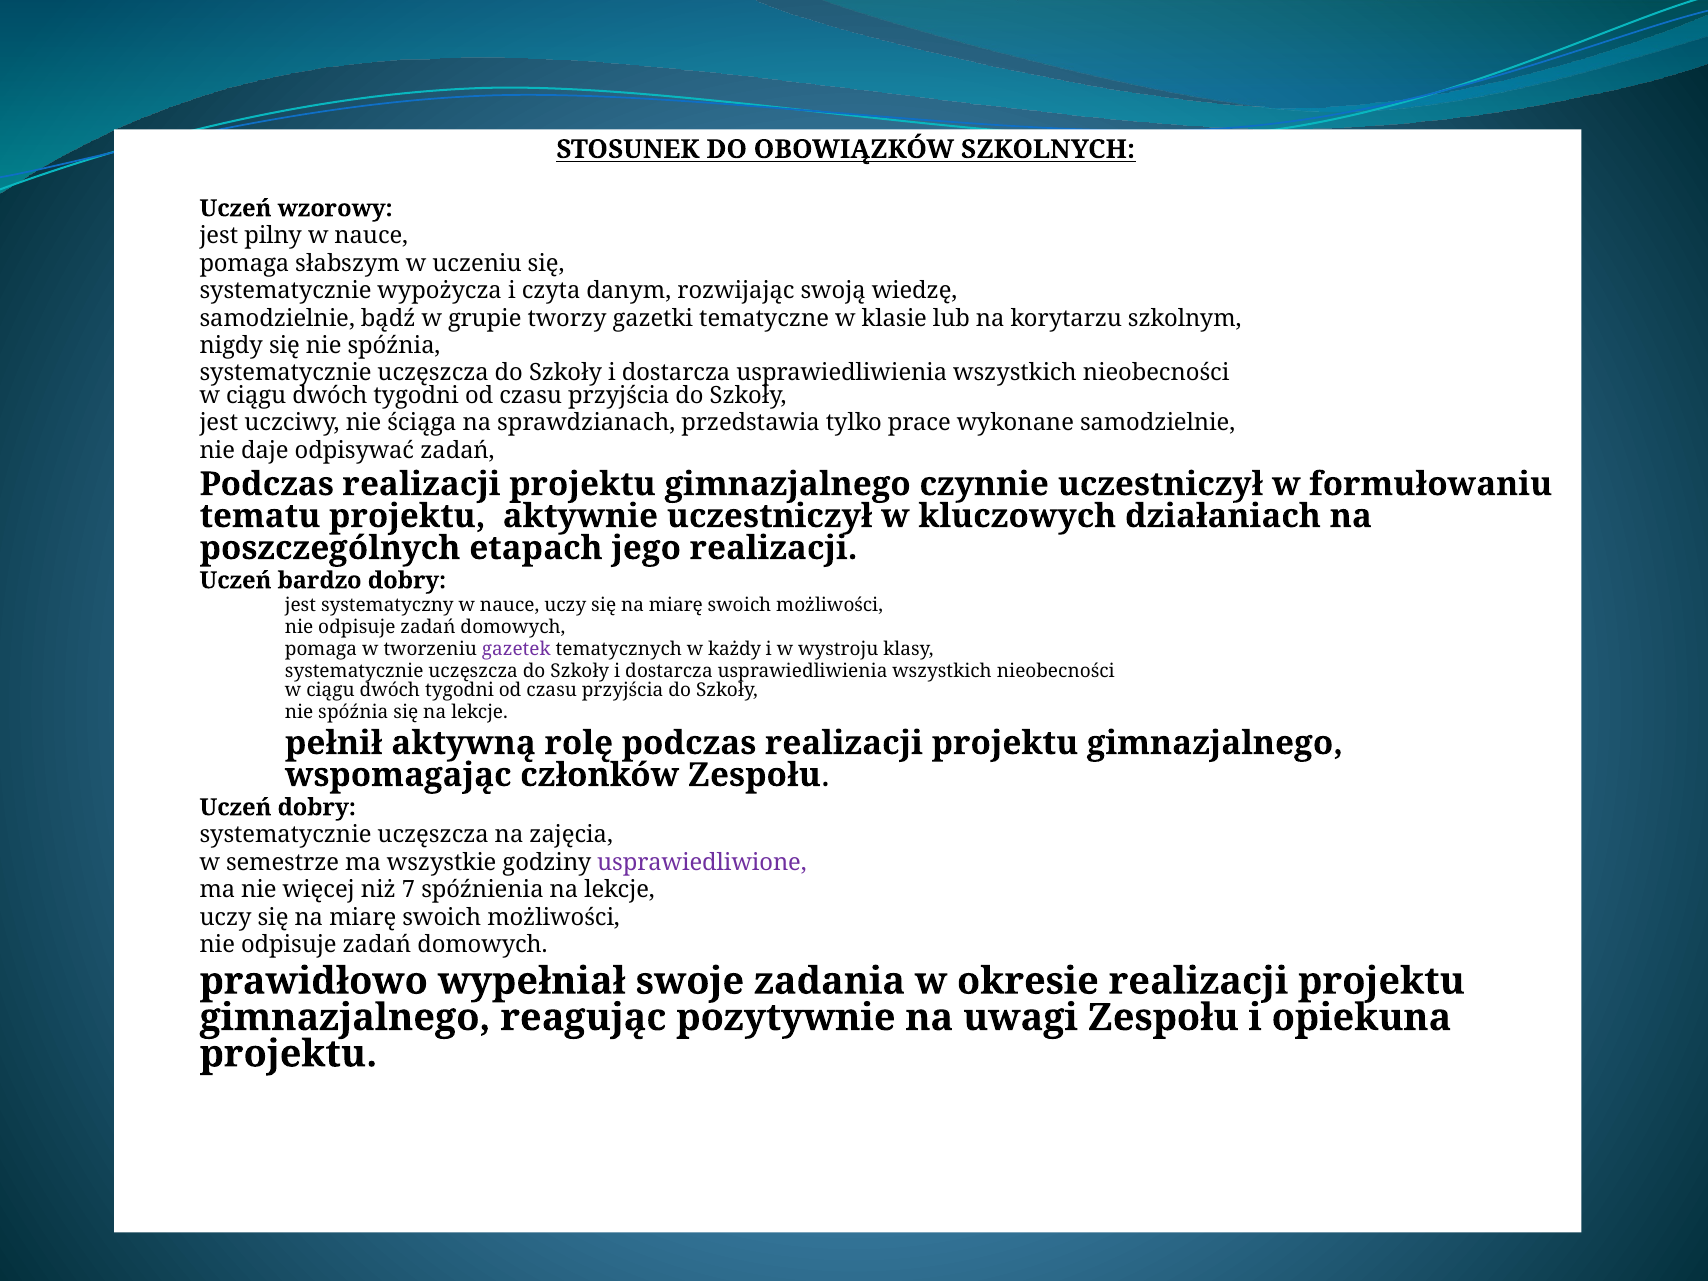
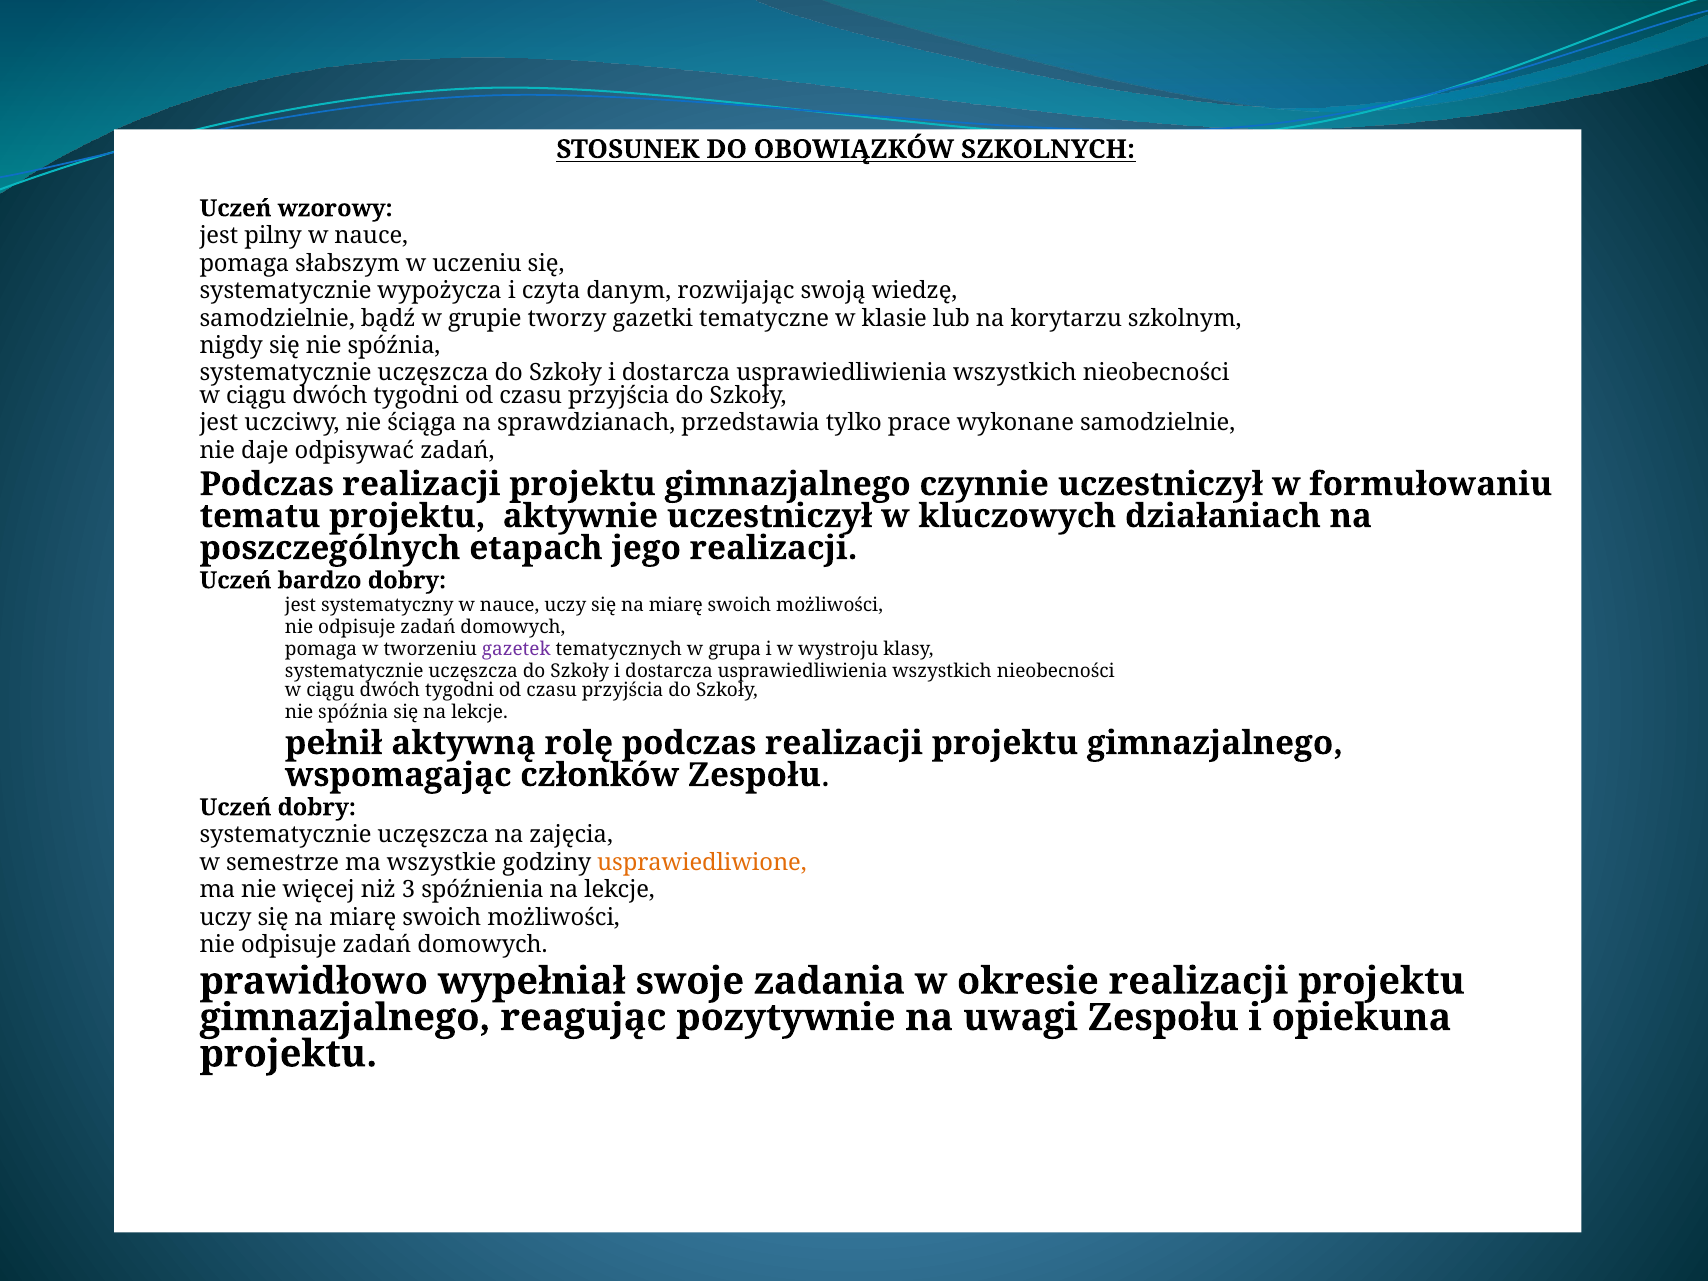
każdy: każdy -> grupa (735, 649)
usprawiedliwione colour: purple -> orange (702, 862)
7: 7 -> 3 (409, 890)
